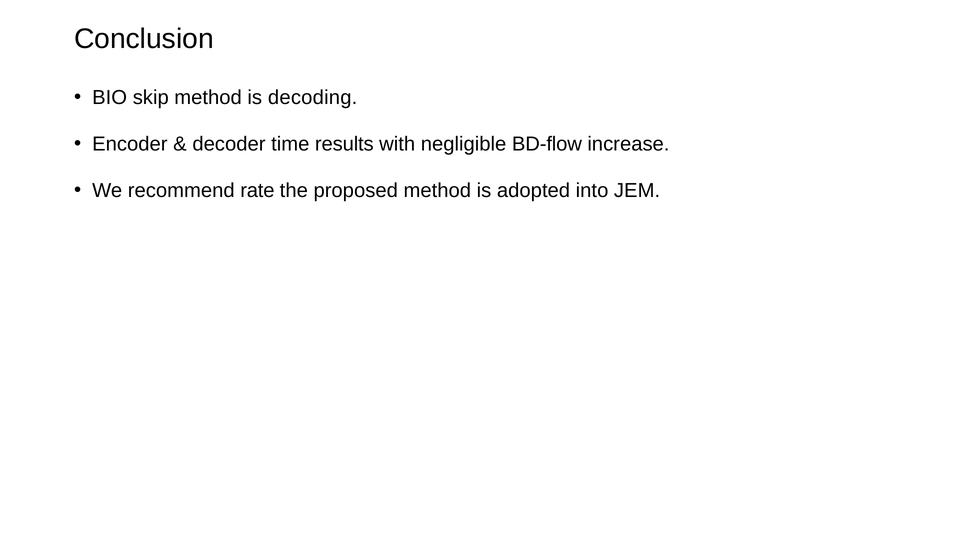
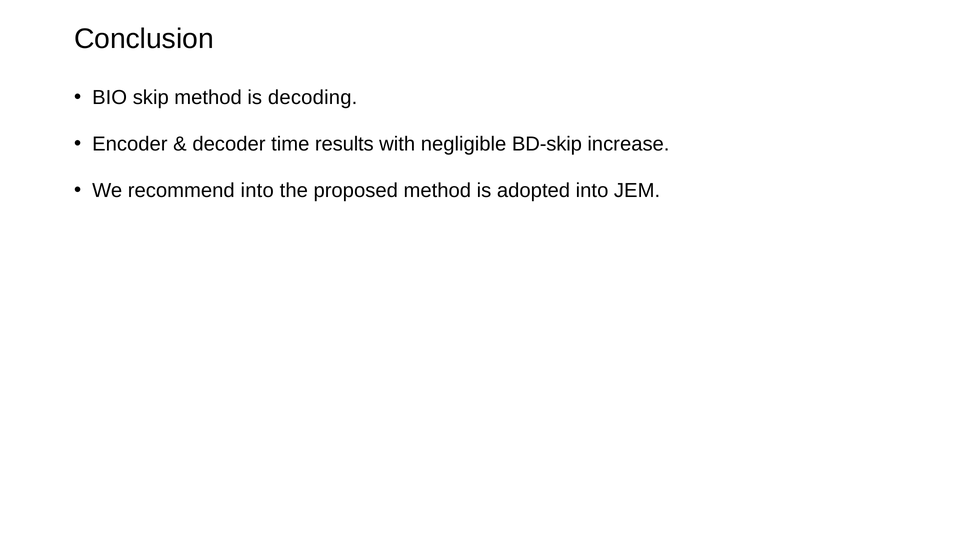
BD-flow: BD-flow -> BD-skip (547, 144)
recommend rate: rate -> into (257, 191)
